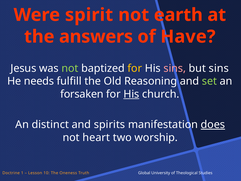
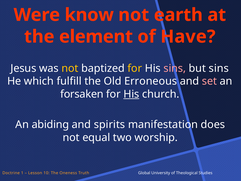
spirit: spirit -> know (89, 15)
answers: answers -> element (96, 37)
not colour: light green -> yellow (70, 68)
needs: needs -> which (39, 81)
Reasoning: Reasoning -> Erroneous (151, 81)
set colour: light green -> pink (209, 81)
distinct: distinct -> abiding (50, 124)
does underline: present -> none (213, 124)
heart: heart -> equal (96, 137)
